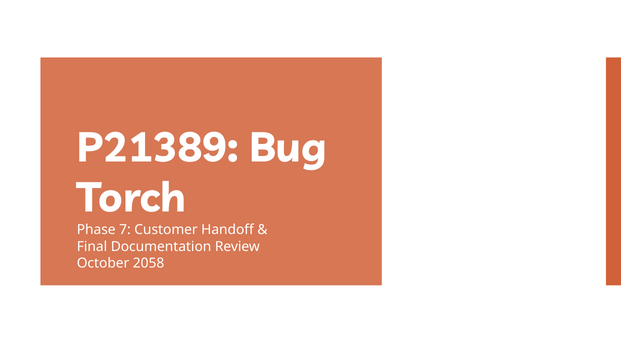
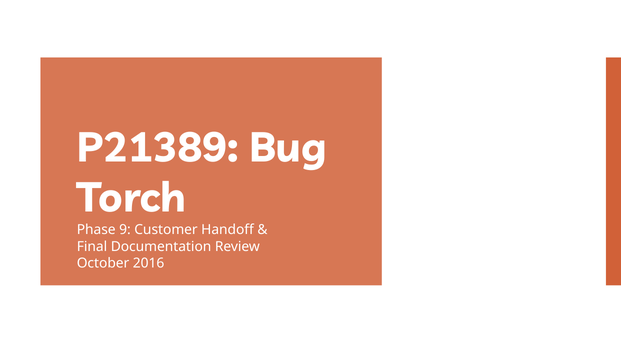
7: 7 -> 9 (125, 230)
2058: 2058 -> 2016 (149, 263)
